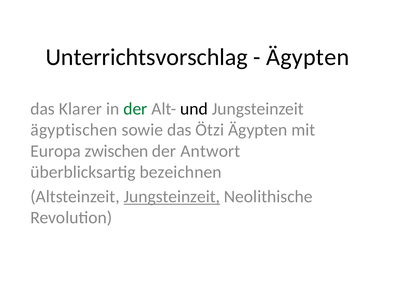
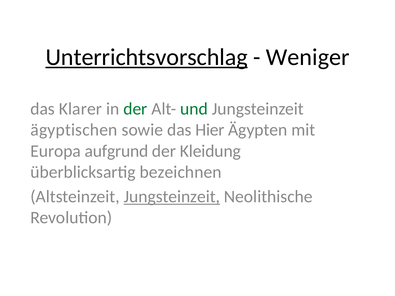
Unterrichtsvorschlag underline: none -> present (147, 57)
Ägypten: Ägypten -> Weniger (308, 57)
und colour: black -> green (194, 109)
Ötzi: Ötzi -> Hier (210, 130)
zwischen: zwischen -> aufgrund (116, 151)
Antwort: Antwort -> Kleidung (210, 151)
